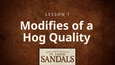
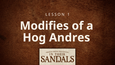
Quality: Quality -> Andres (70, 37)
